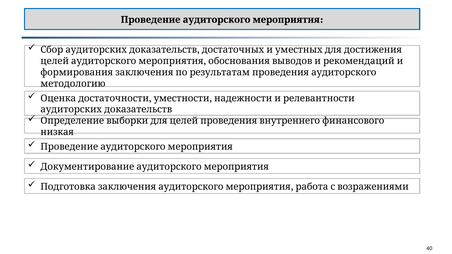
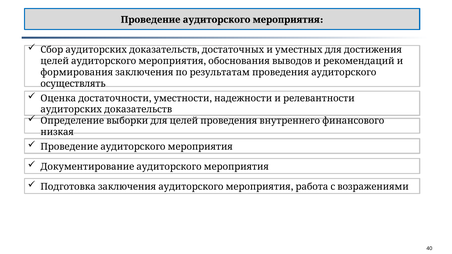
методологию: методологию -> осуществлять (73, 84)
